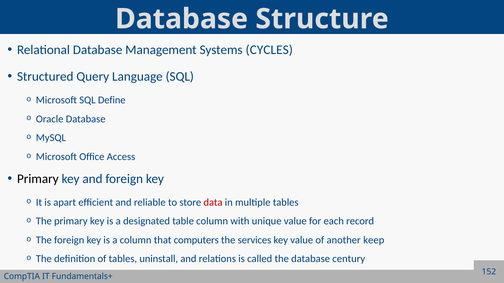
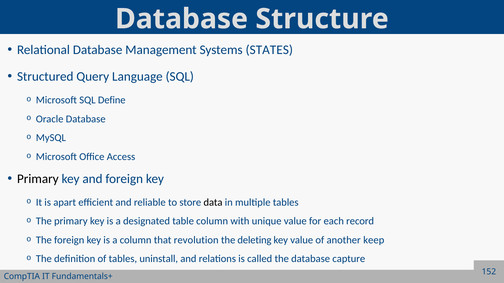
CYCLES: CYCLES -> STATES (269, 50)
data colour: red -> black (213, 203)
computers: computers -> revolution (196, 240)
services: services -> deleting (254, 240)
century: century -> capture (349, 259)
